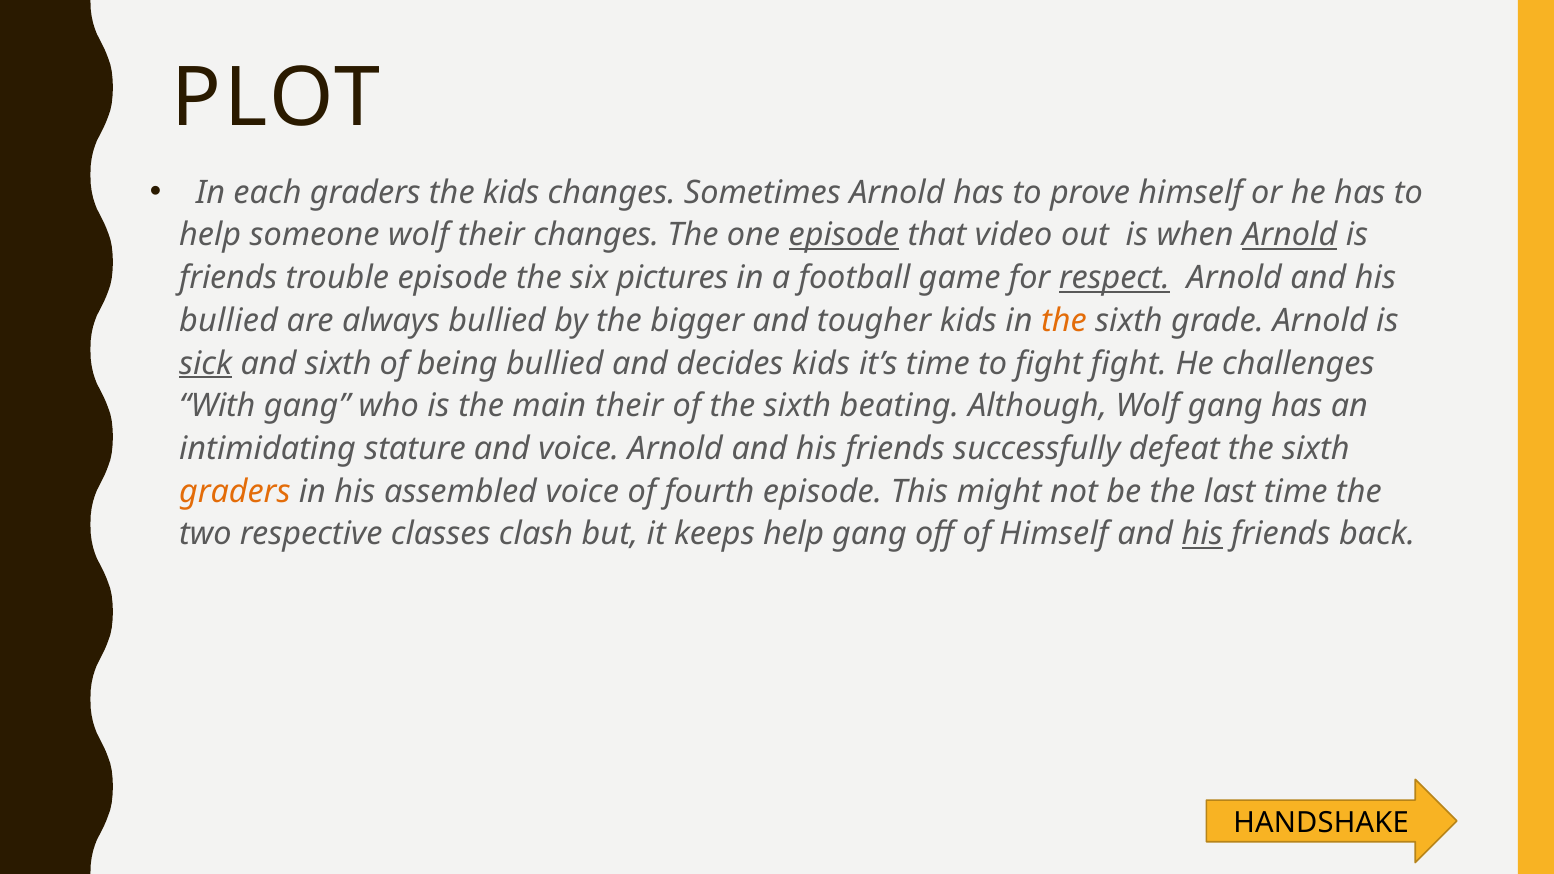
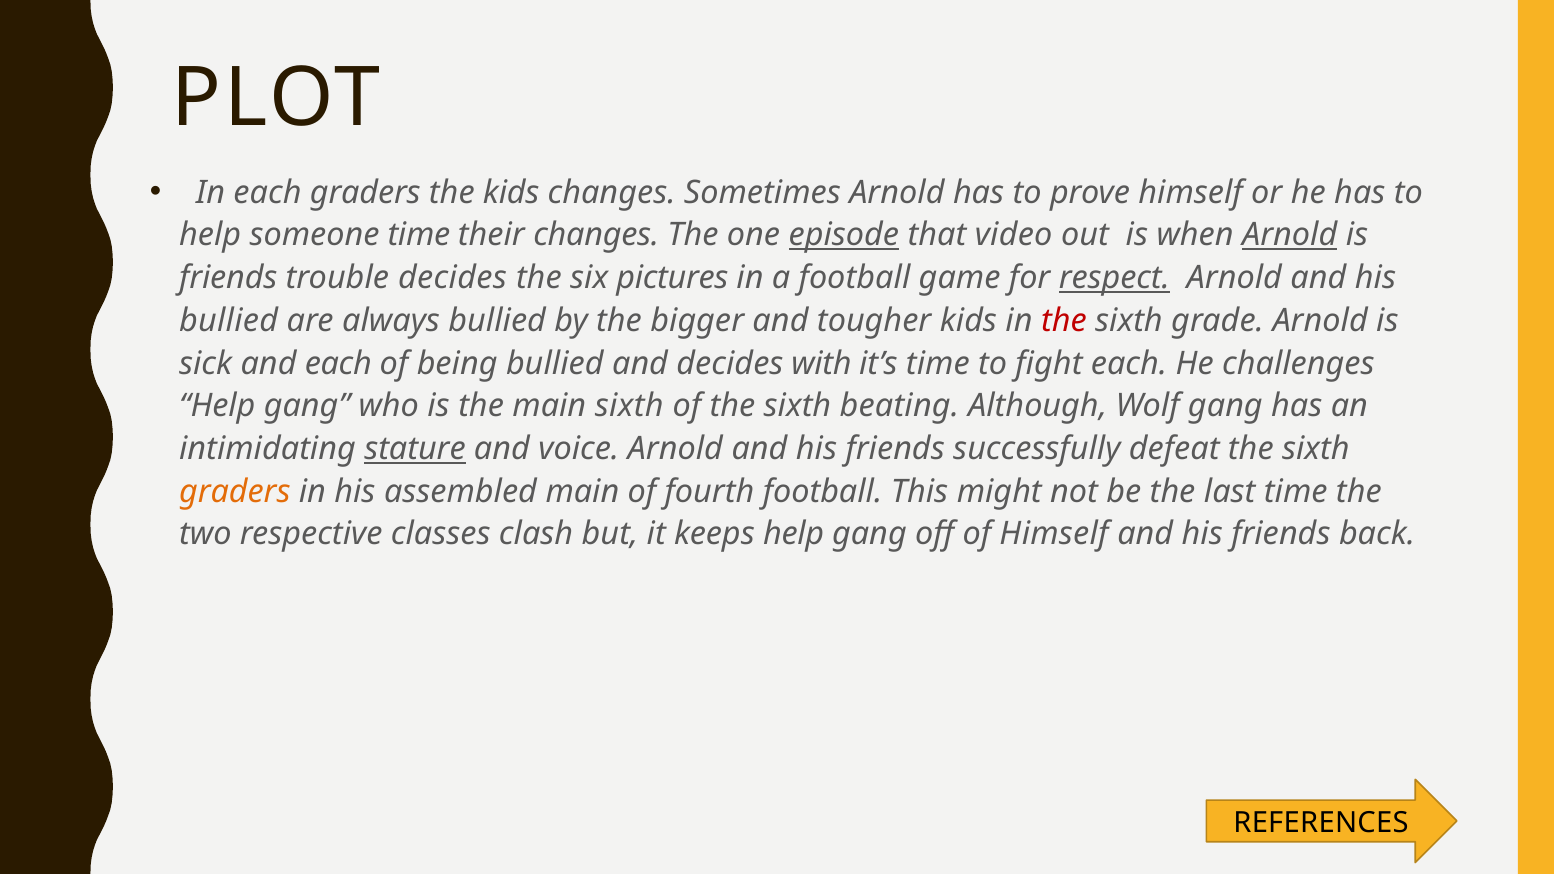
someone wolf: wolf -> time (419, 235)
trouble episode: episode -> decides (452, 278)
the colour: orange -> red (1064, 321)
sick underline: present -> none (206, 363)
and sixth: sixth -> each (338, 363)
decides kids: kids -> with (821, 363)
fight fight: fight -> each (1129, 363)
With: With -> Help (217, 406)
main their: their -> sixth (629, 406)
stature underline: none -> present (415, 449)
assembled voice: voice -> main (582, 492)
fourth episode: episode -> football (823, 492)
his underline: present -> none (1202, 534)
HANDSHAKE: HANDSHAKE -> REFERENCES (1321, 823)
